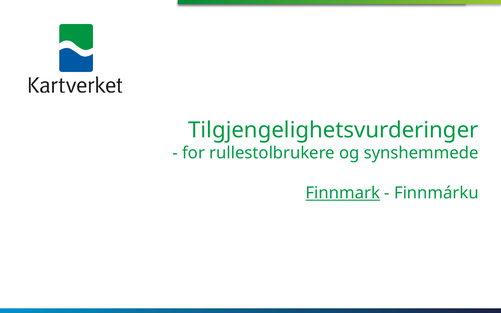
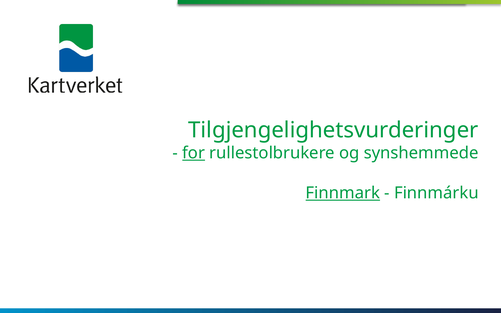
for underline: none -> present (194, 153)
